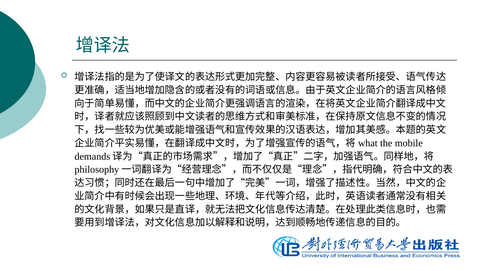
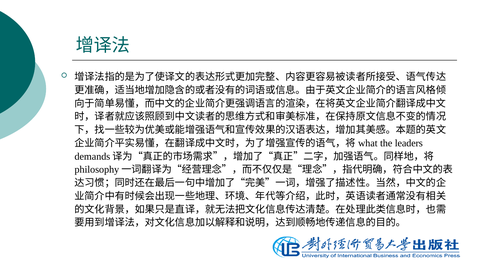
mobile: mobile -> leaders (409, 143)
